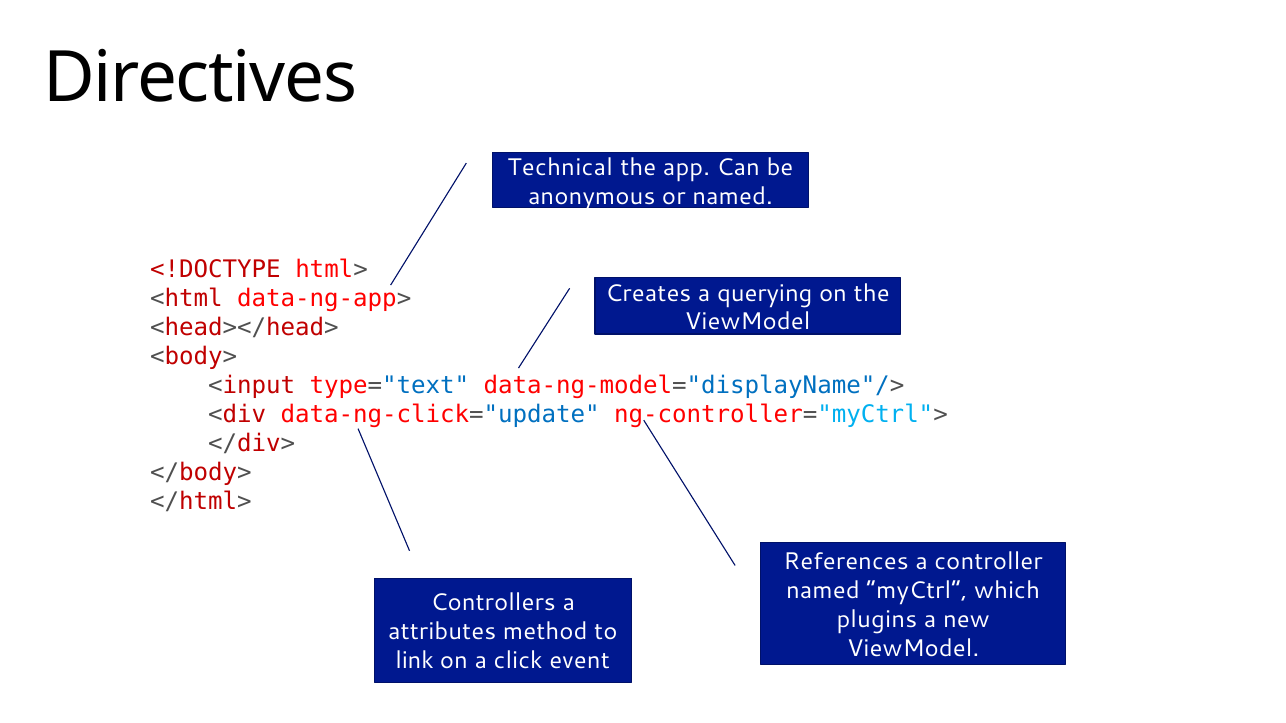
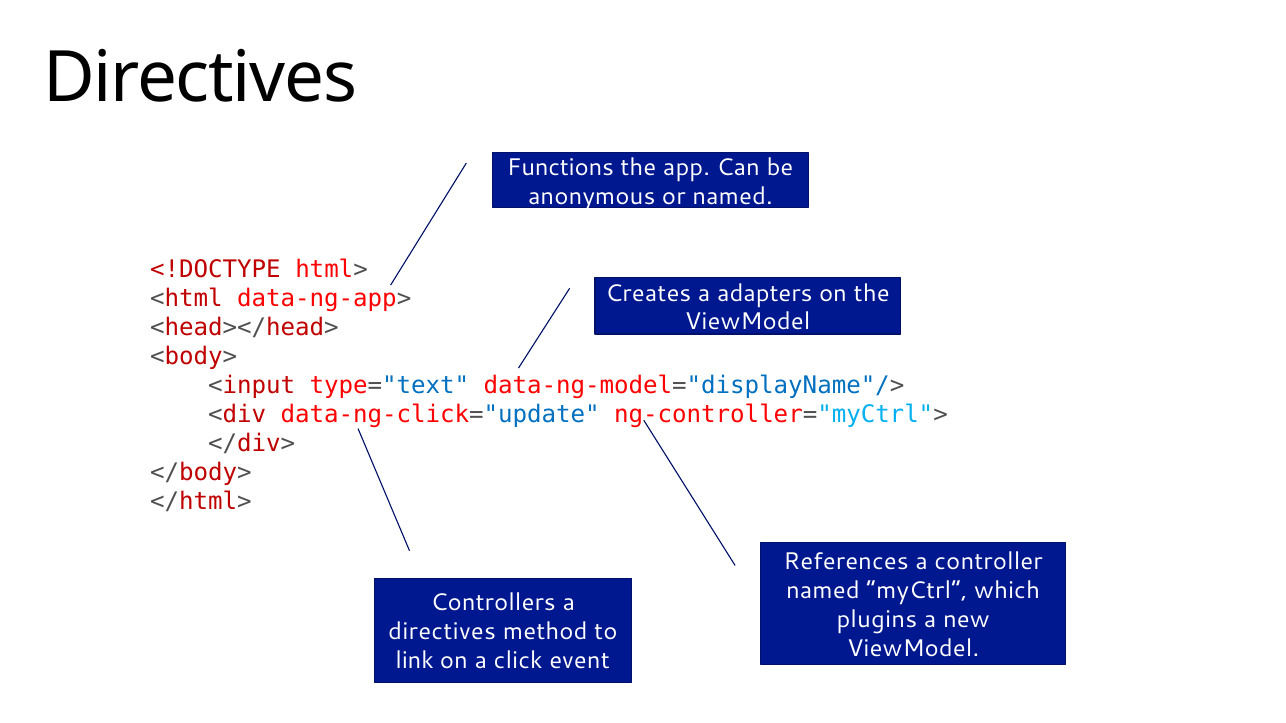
Technical: Technical -> Functions (560, 167)
querying: querying -> adapters (765, 293)
attributes: attributes -> directives (442, 632)
